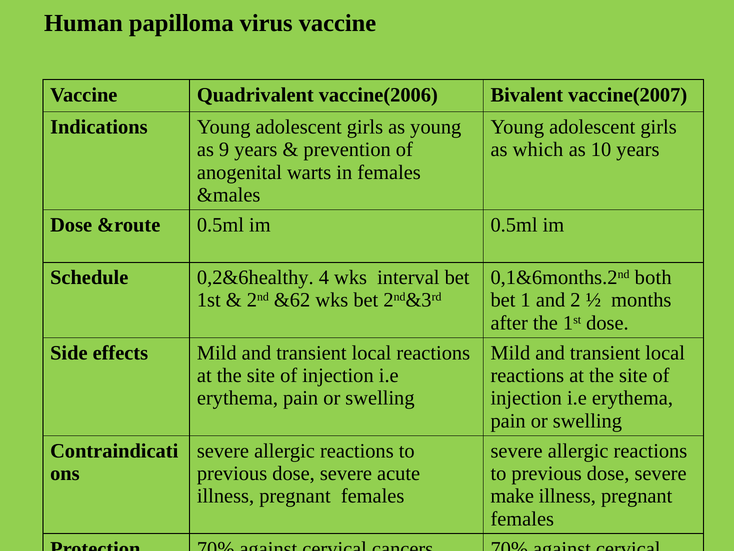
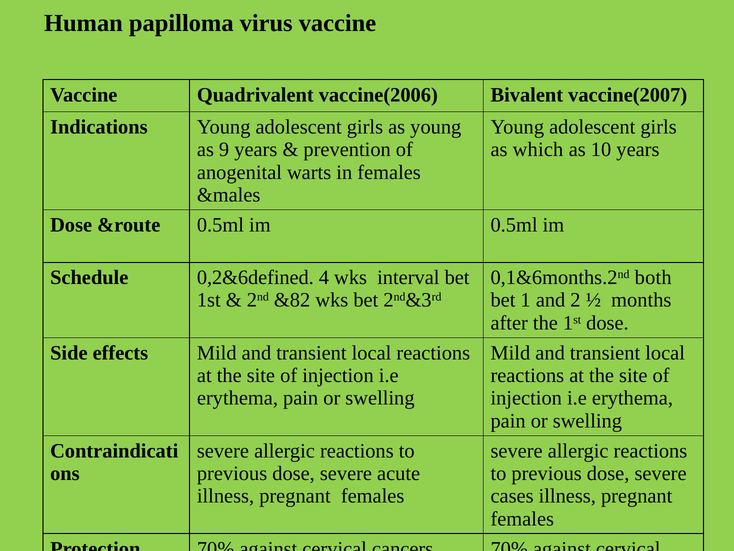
0,2&6healthy: 0,2&6healthy -> 0,2&6defined (255, 277)
&62: &62 -> &82 (292, 300)
make: make -> cases (512, 496)
